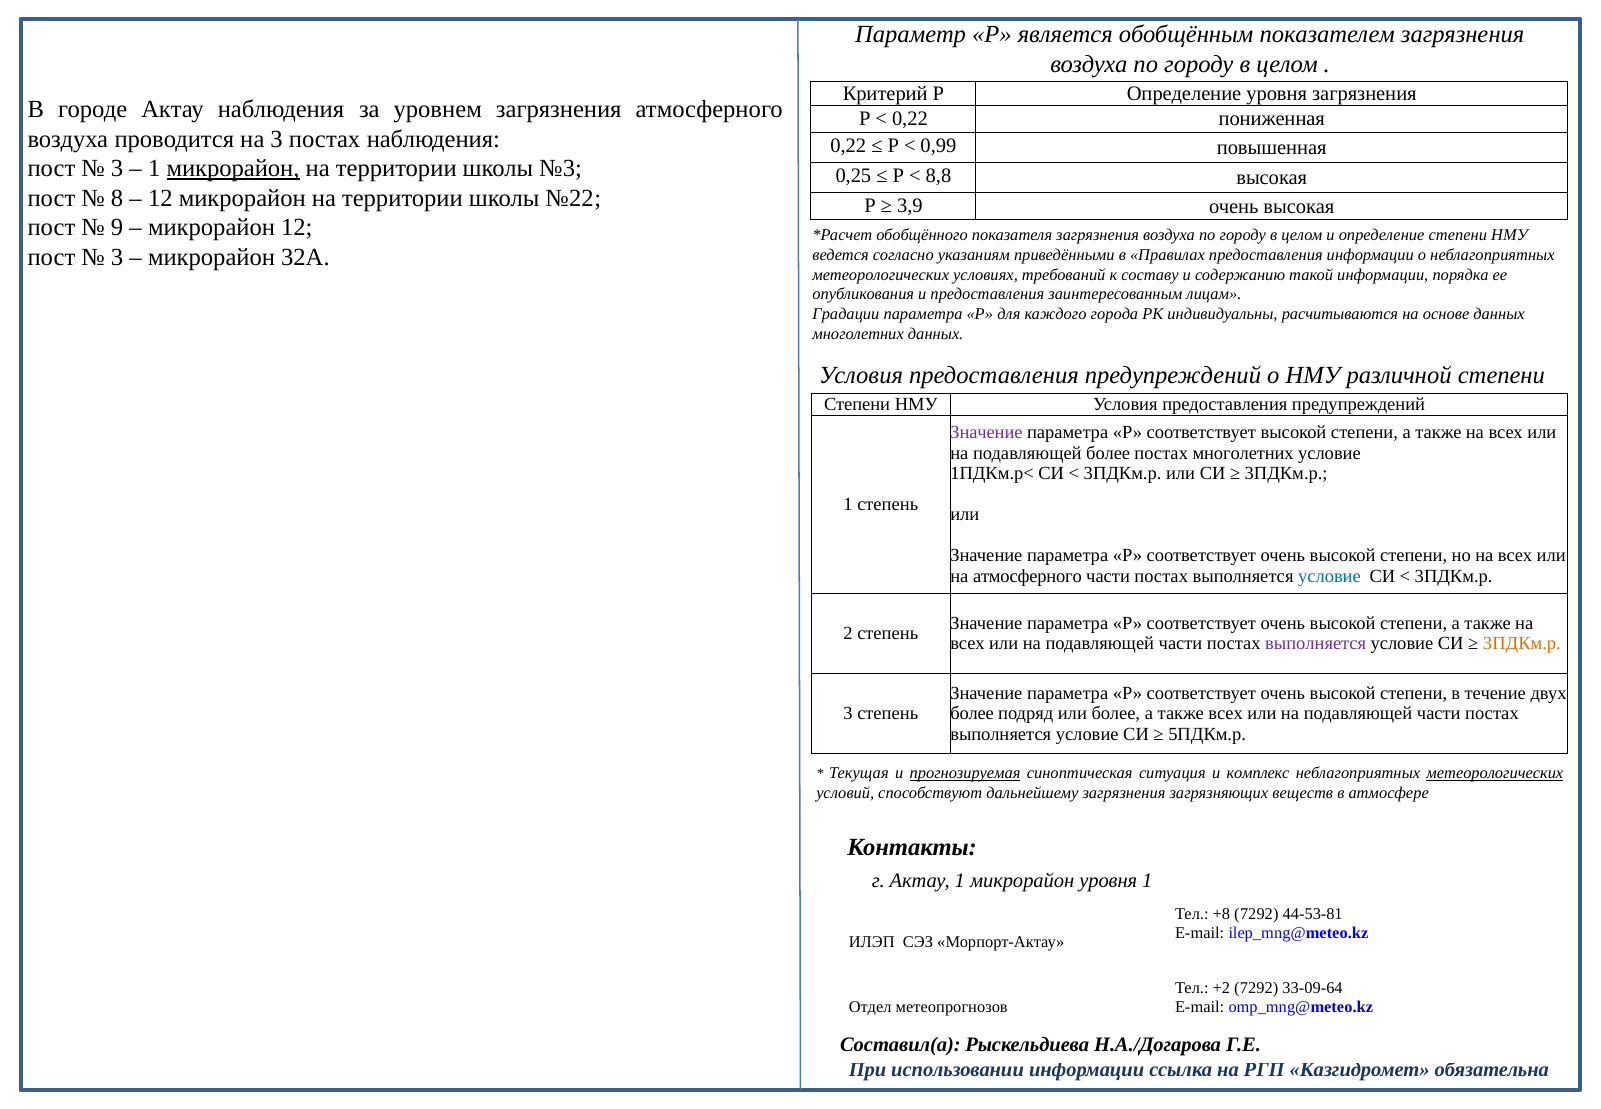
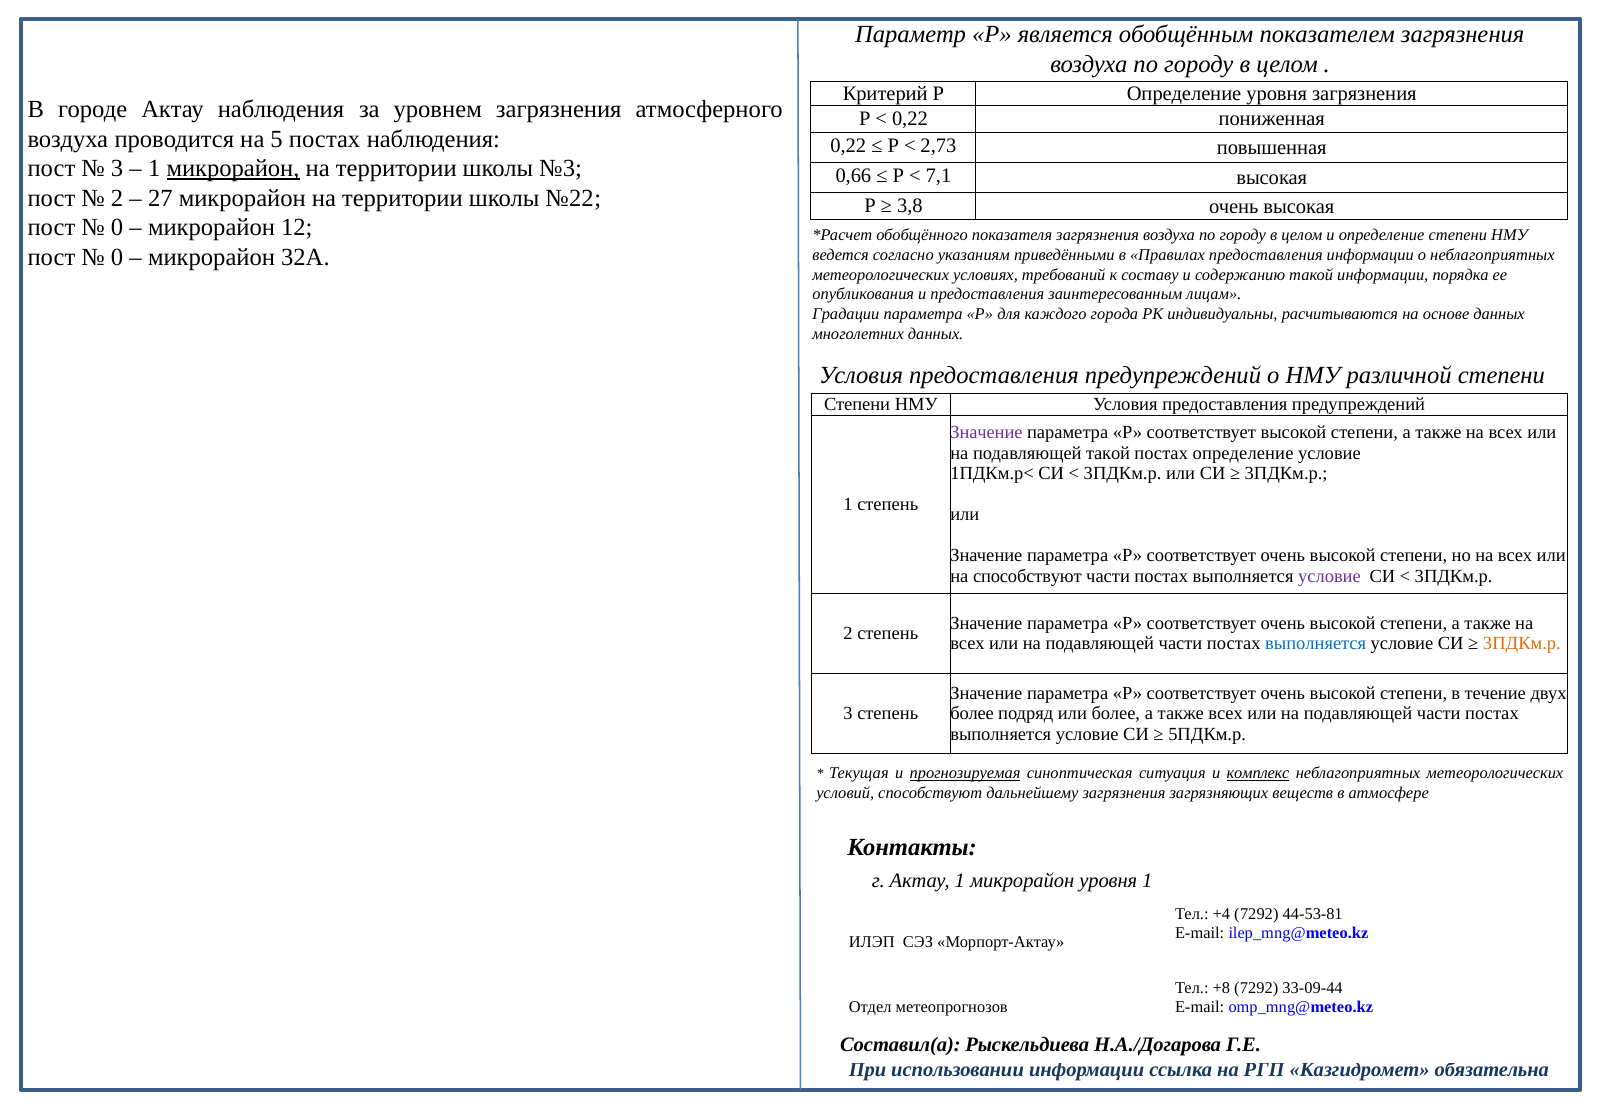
на 3: 3 -> 5 (277, 139)
0,99: 0,99 -> 2,73 (938, 145)
0,25: 0,25 -> 0,66 (853, 176)
8,8: 8,8 -> 7,1 (938, 176)
8: 8 -> 2 (117, 198)
12: 12 -> 27 (160, 198)
3,9: 3,9 -> 3,8 (910, 206)
9: 9 -> 0 (117, 228)
3: 3 -> 0 (117, 257)
подавляющей более: более -> такой (1108, 453)
постах многолетних: многолетних -> определение (1243, 453)
на атмосферного: атмосферного -> способствуют (1027, 576)
условие colour: blue -> purple (1329, 576)
выполняется colour: purple -> blue (1316, 643)
комплекс underline: none -> present (1258, 773)
метеорологических underline: present -> none (1495, 773)
+8: +8 -> +4 (1221, 914)
+2: +2 -> +8 (1221, 988)
33-09-64: 33-09-64 -> 33-09-44 (1313, 988)
